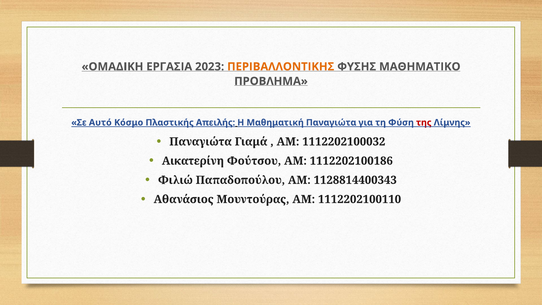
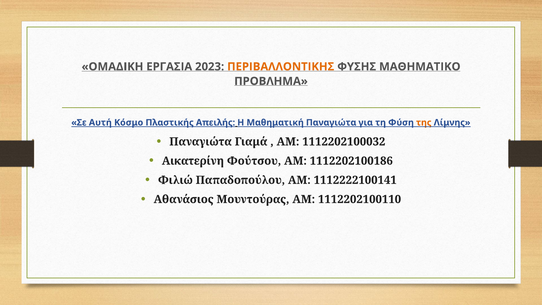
Αυτό: Αυτό -> Αυτή (100, 123)
της colour: red -> orange (424, 123)
1128814400343: 1128814400343 -> 1112222100141 (355, 180)
